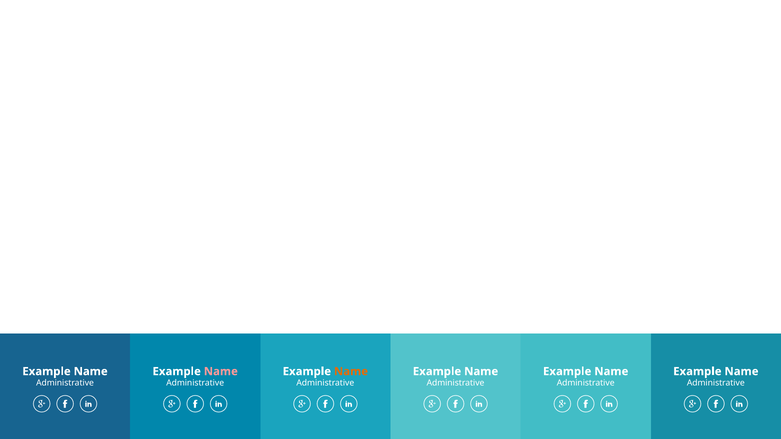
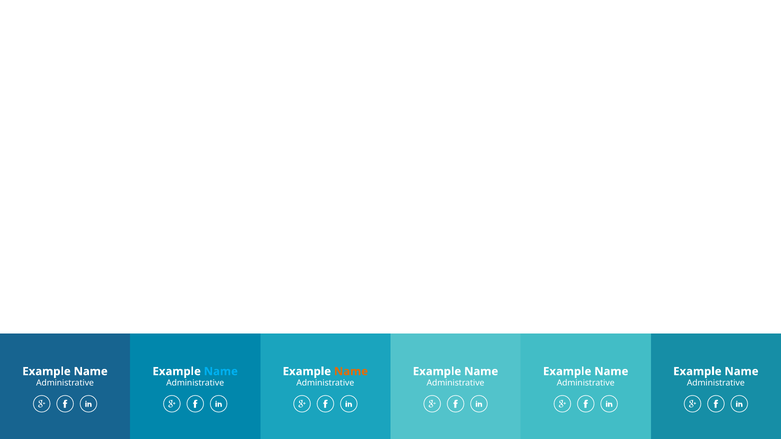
Name colour: pink -> light blue (221, 372)
